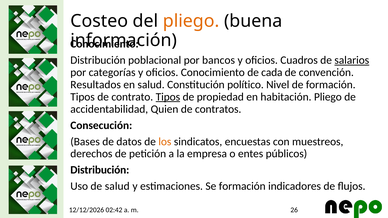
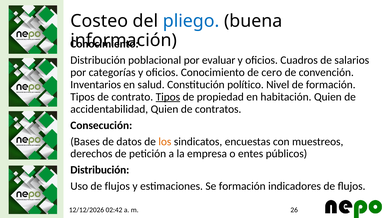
pliego colour: orange -> blue (191, 21)
bancos: bancos -> evaluar (219, 60)
salarios underline: present -> none (352, 60)
cada: cada -> cero (272, 72)
Resultados: Resultados -> Inventarios (96, 85)
habitación Pliego: Pliego -> Quien (328, 97)
Uso de salud: salud -> flujos (117, 186)
